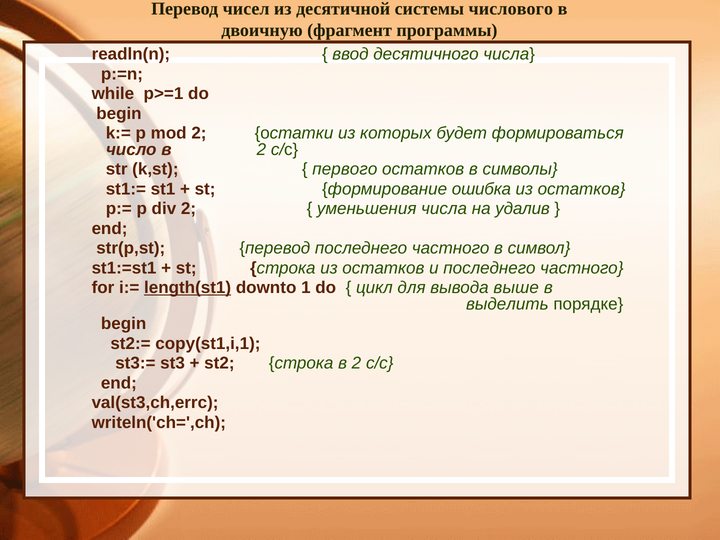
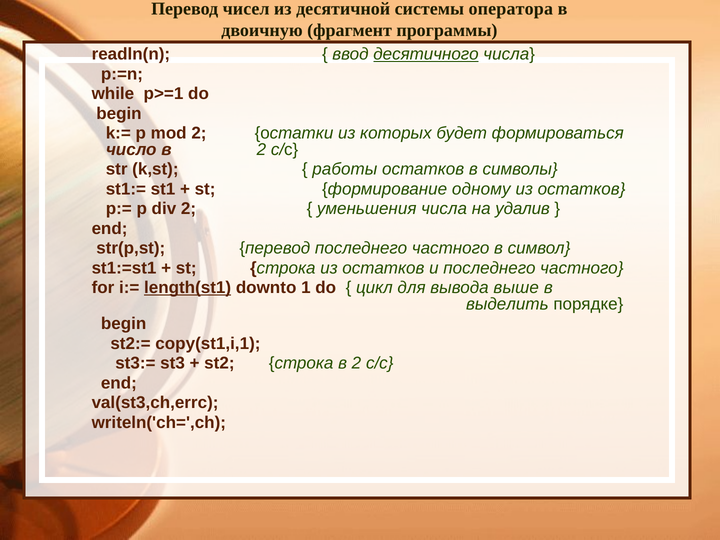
числового: числового -> оператора (511, 9)
десятичного underline: none -> present (426, 54)
первого: первого -> работы (345, 169)
ошибка: ошибка -> одному (481, 189)
